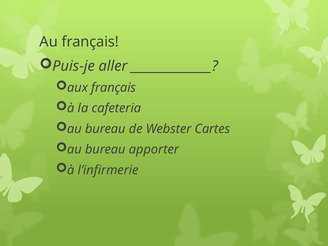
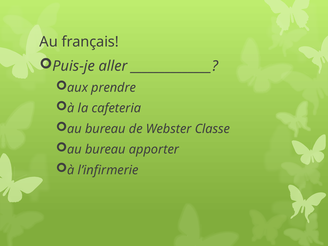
aux français: français -> prendre (114, 88)
Cartes: Cartes -> Classe (212, 129)
